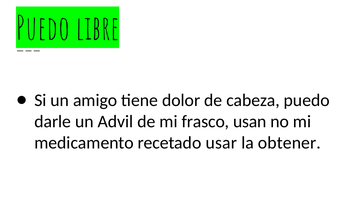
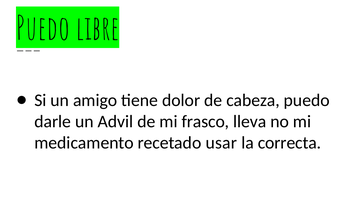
usan: usan -> lleva (250, 121)
obtener: obtener -> correcta (290, 143)
